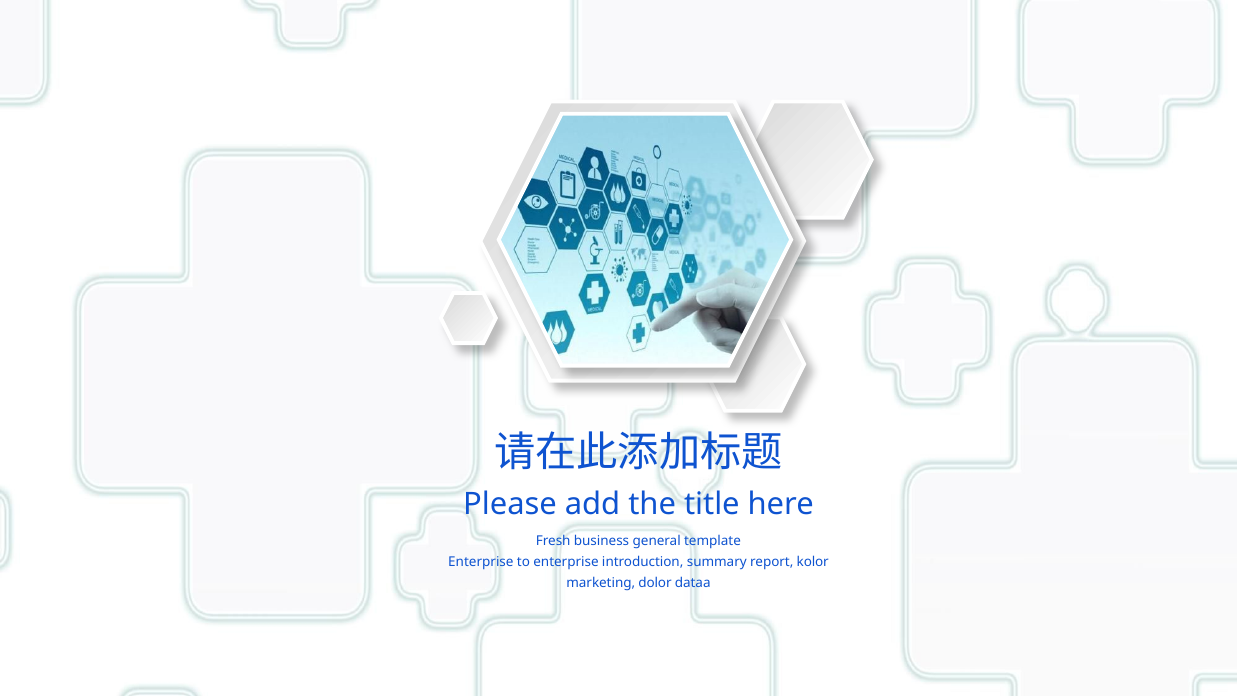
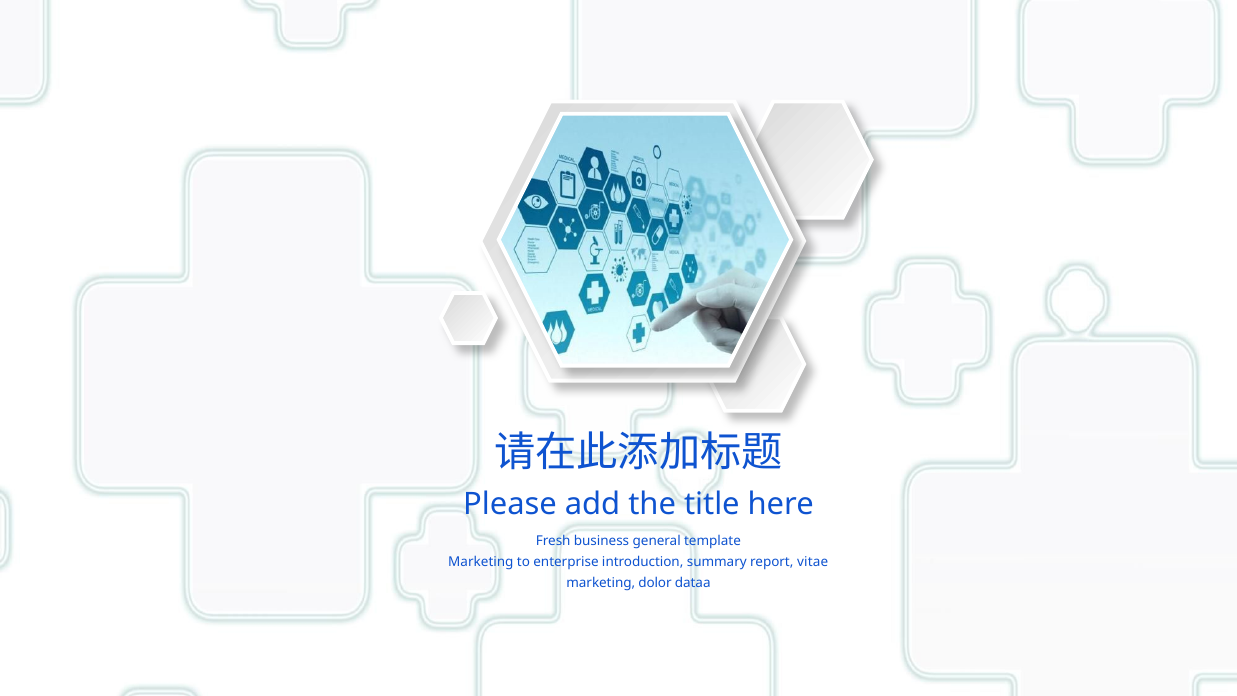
Enterprise: Enterprise -> Marketing (481, 562)
kolor: kolor -> vitae (813, 562)
